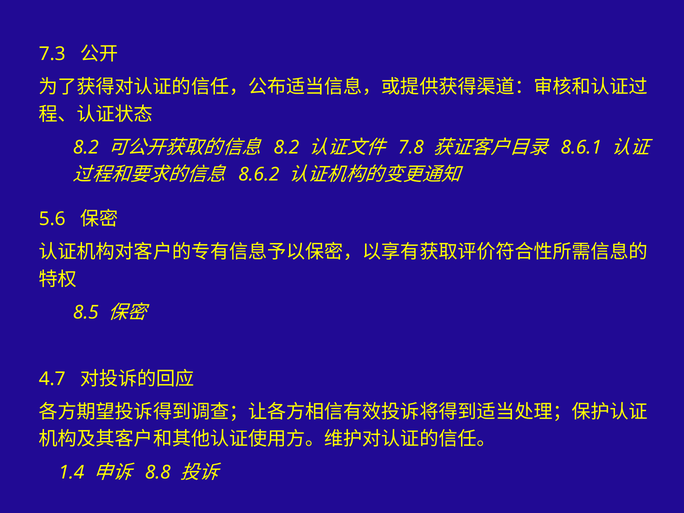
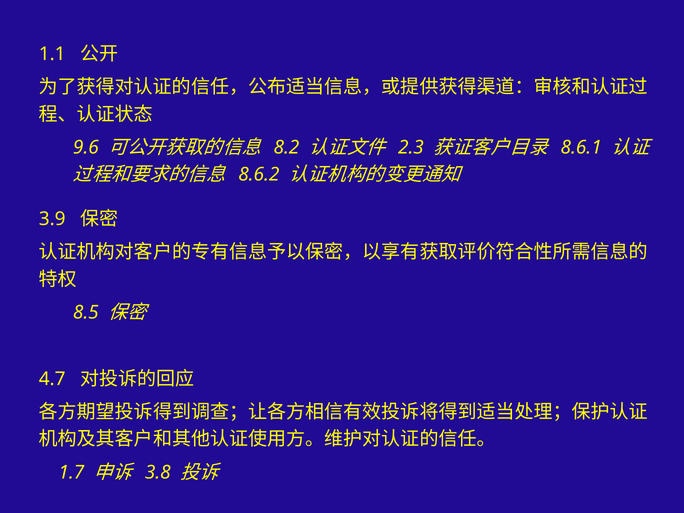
7.3: 7.3 -> 1.1 (52, 54)
8.2: 8.2 -> 9.6 (86, 147)
7.8: 7.8 -> 2.3 (411, 147)
5.6: 5.6 -> 3.9 (52, 219)
1.4: 1.4 -> 1.7 (71, 472)
8.8: 8.8 -> 3.8 (158, 472)
